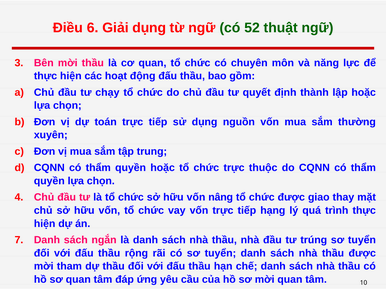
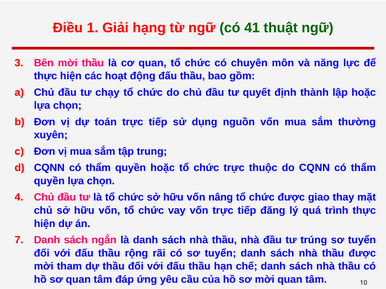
6: 6 -> 1 (93, 28)
Giải dụng: dụng -> hạng (149, 28)
52: 52 -> 41 (252, 28)
hạng: hạng -> đăng (273, 211)
